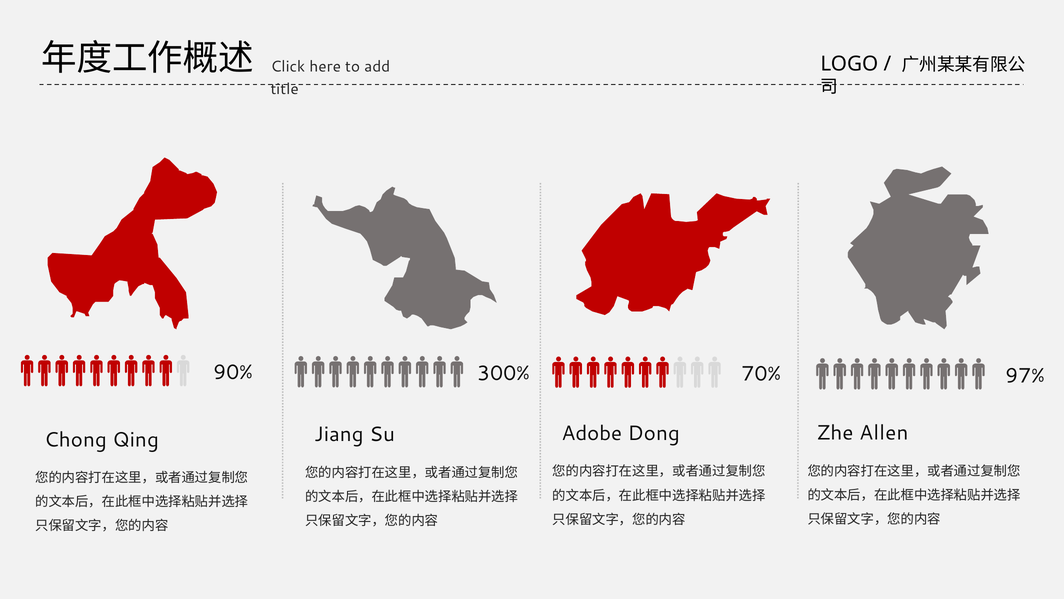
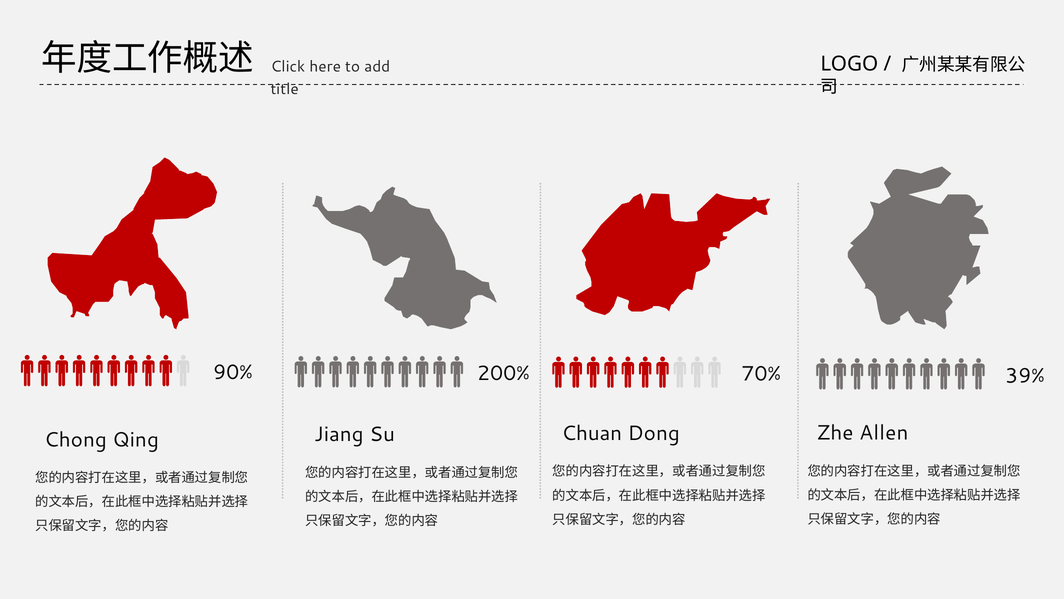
300%: 300% -> 200% (503, 373)
97%: 97% -> 39% (1025, 375)
Adobe: Adobe -> Chuan (592, 433)
